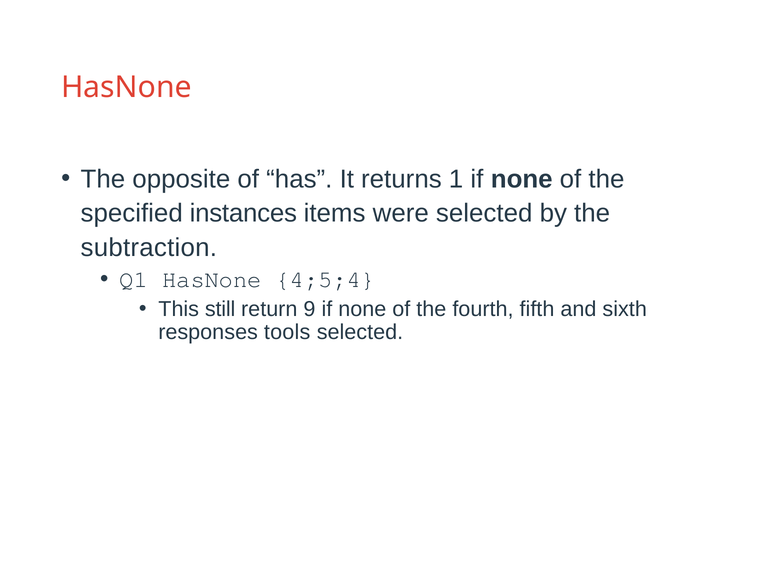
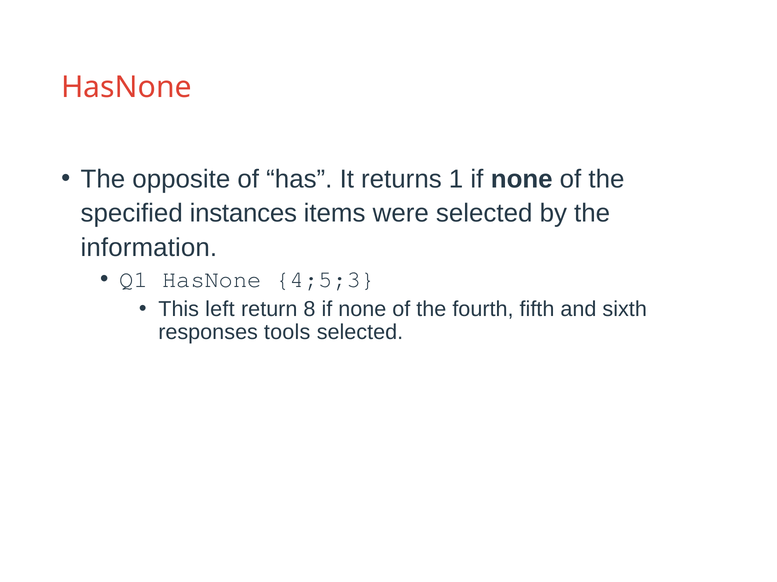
subtraction: subtraction -> information (149, 248)
4;5;4: 4;5;4 -> 4;5;3 (325, 280)
still: still -> left (220, 309)
9: 9 -> 8 (309, 309)
